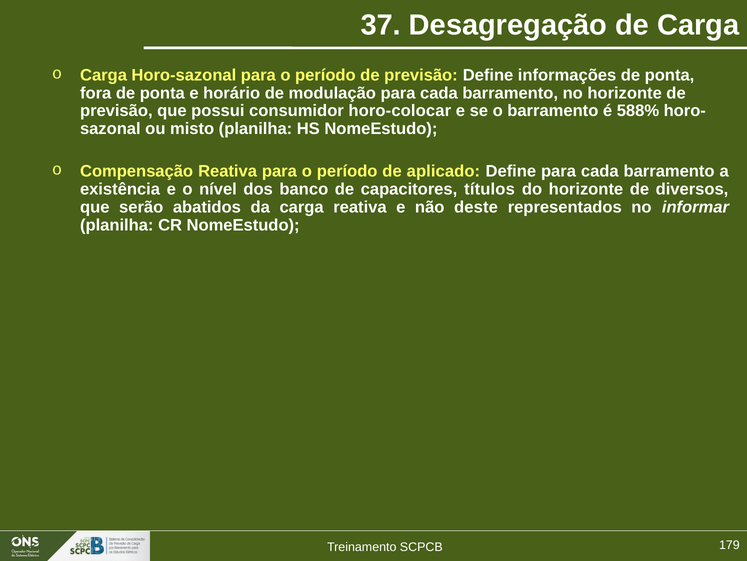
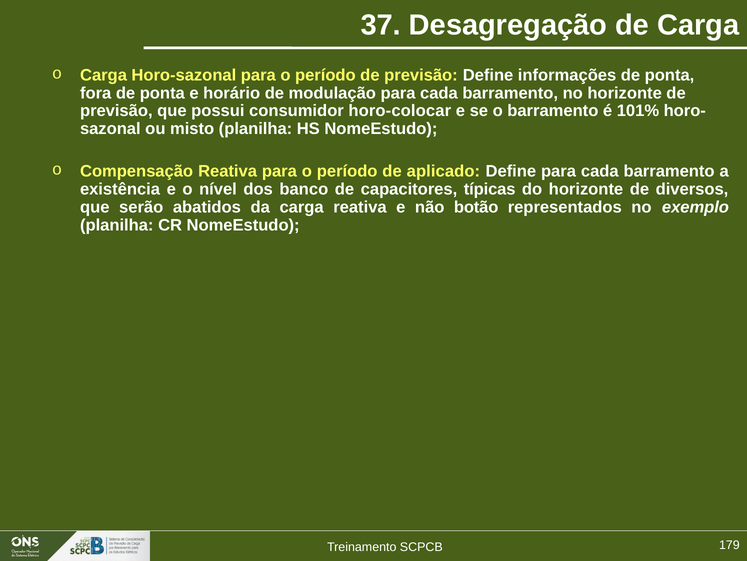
588%: 588% -> 101% (638, 111)
títulos: títulos -> típicas (490, 189)
deste: deste -> botão (476, 207)
informar: informar -> exemplo (695, 207)
